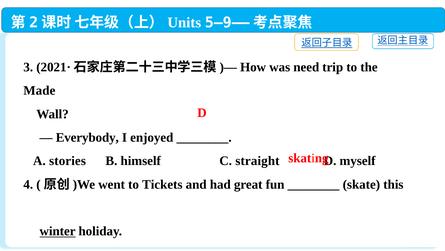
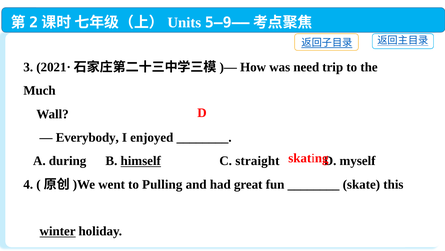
Made: Made -> Much (39, 90)
stories: stories -> during (68, 161)
himself underline: none -> present (141, 161)
Tickets: Tickets -> Pulling (162, 184)
